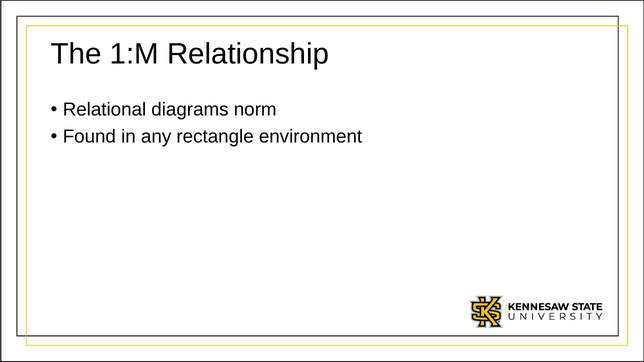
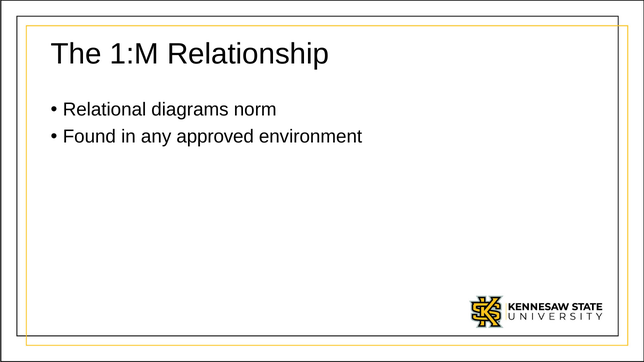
rectangle: rectangle -> approved (215, 137)
